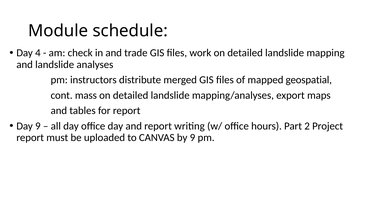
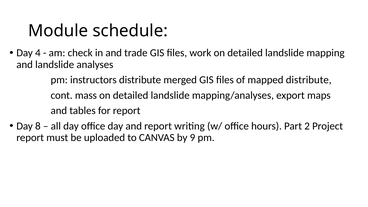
mapped geospatial: geospatial -> distribute (309, 80)
Day 9: 9 -> 8 (38, 126)
